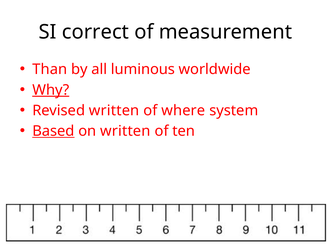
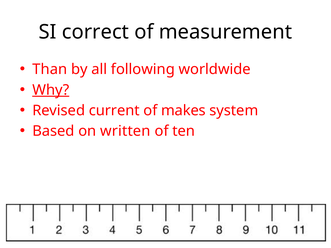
luminous: luminous -> following (143, 69)
Revised written: written -> current (114, 111)
where: where -> makes (183, 111)
Based underline: present -> none (53, 131)
